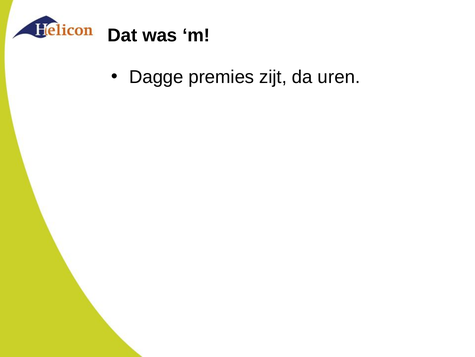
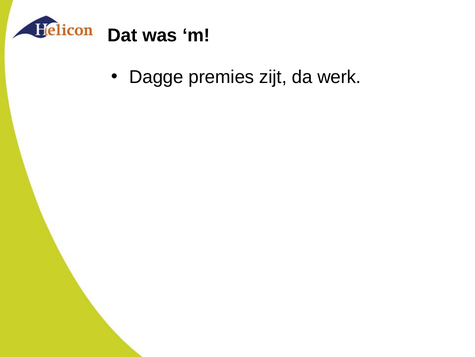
uren: uren -> werk (339, 77)
